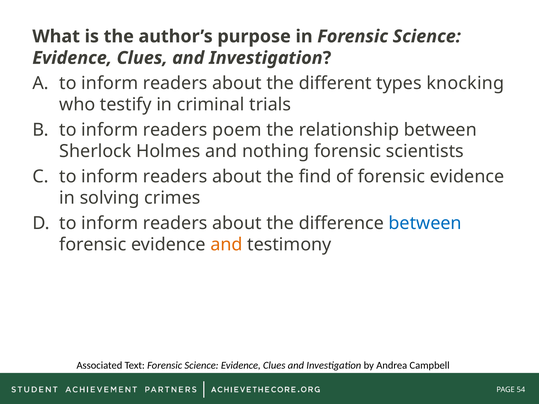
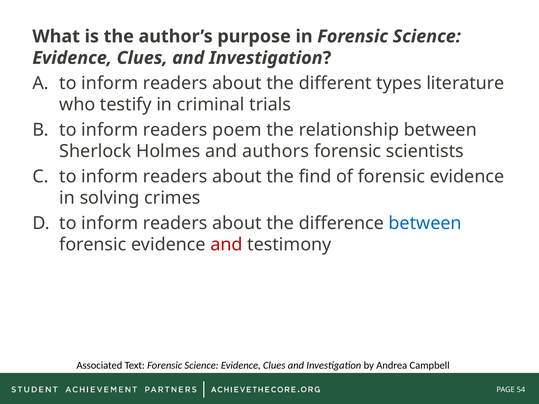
knocking: knocking -> literature (465, 83)
nothing: nothing -> authors (276, 151)
and colour: orange -> red (226, 245)
